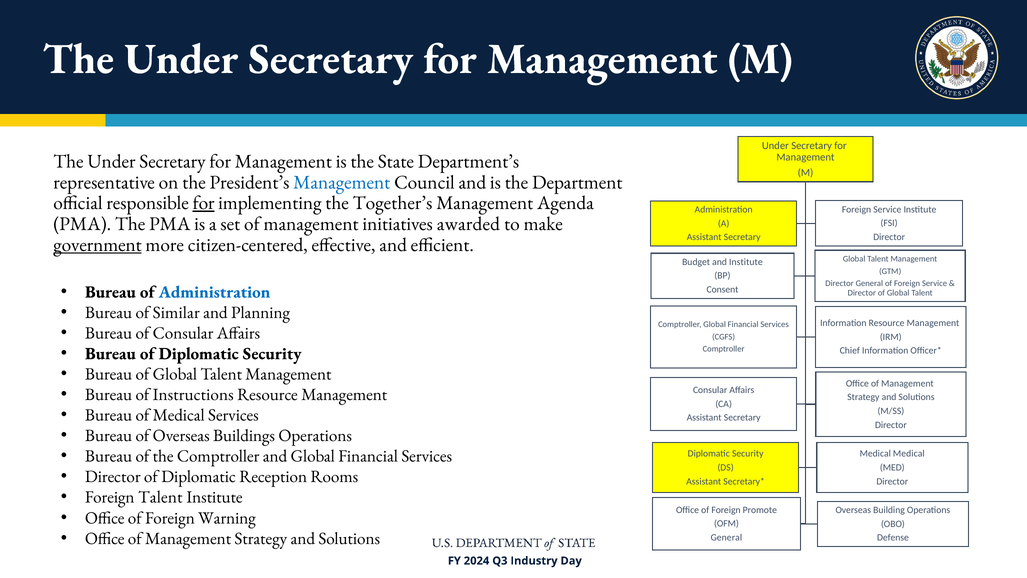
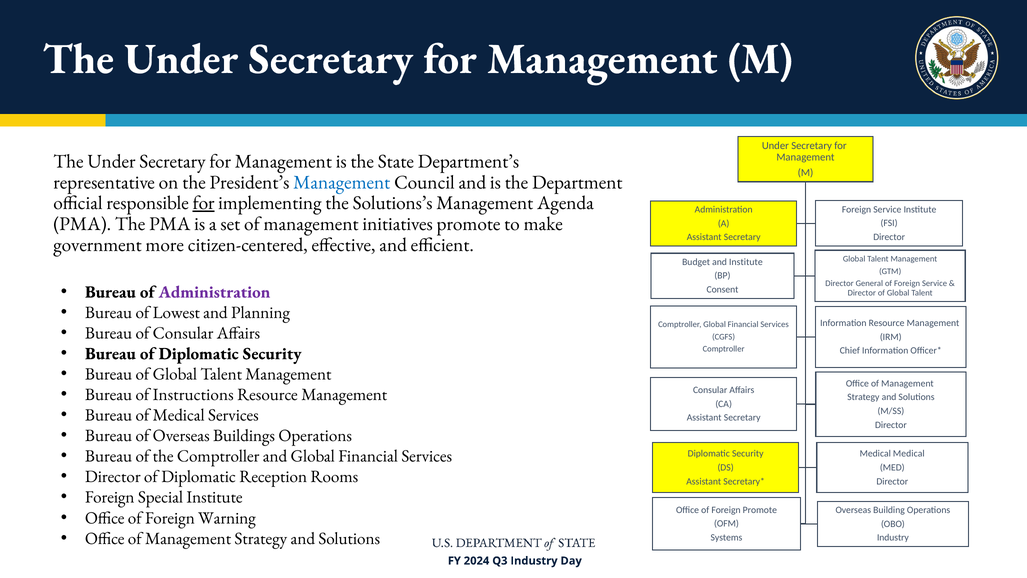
Together’s: Together’s -> Solutions’s (393, 203)
initiatives awarded: awarded -> promote (469, 224)
government underline: present -> none (98, 245)
Administration colour: blue -> purple (214, 292)
Similar: Similar -> Lowest (176, 312)
Foreign Talent: Talent -> Special (160, 497)
General: General -> Systems (726, 537)
Defense: Defense -> Industry (893, 537)
